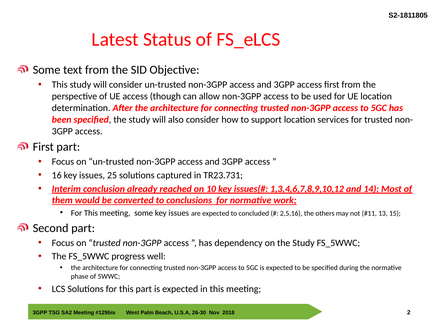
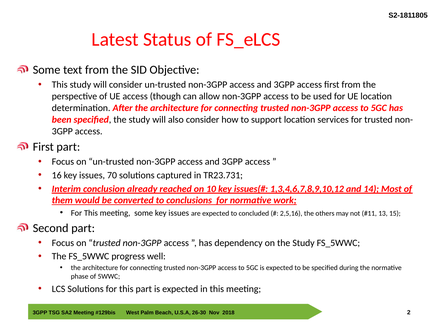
25: 25 -> 70 (112, 175)
